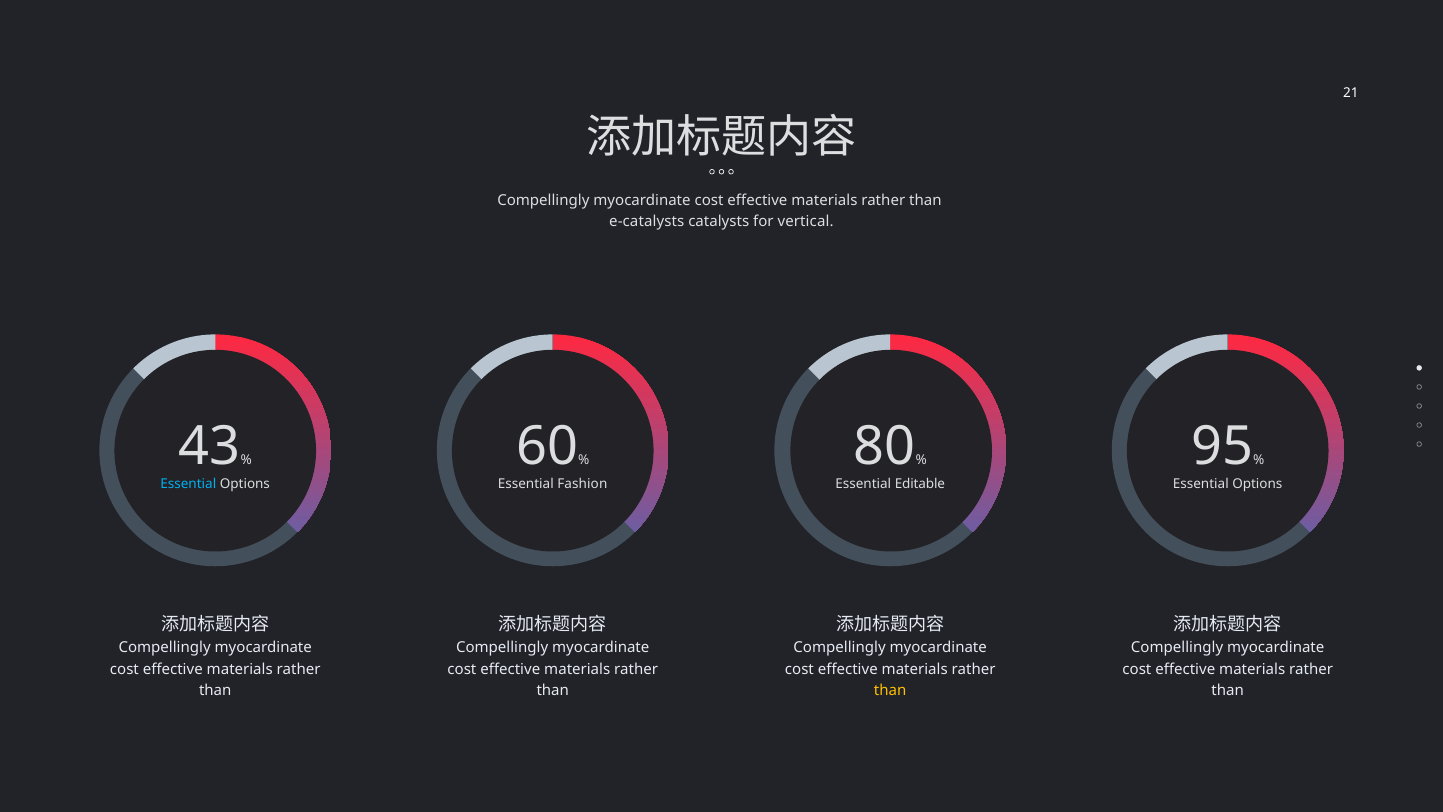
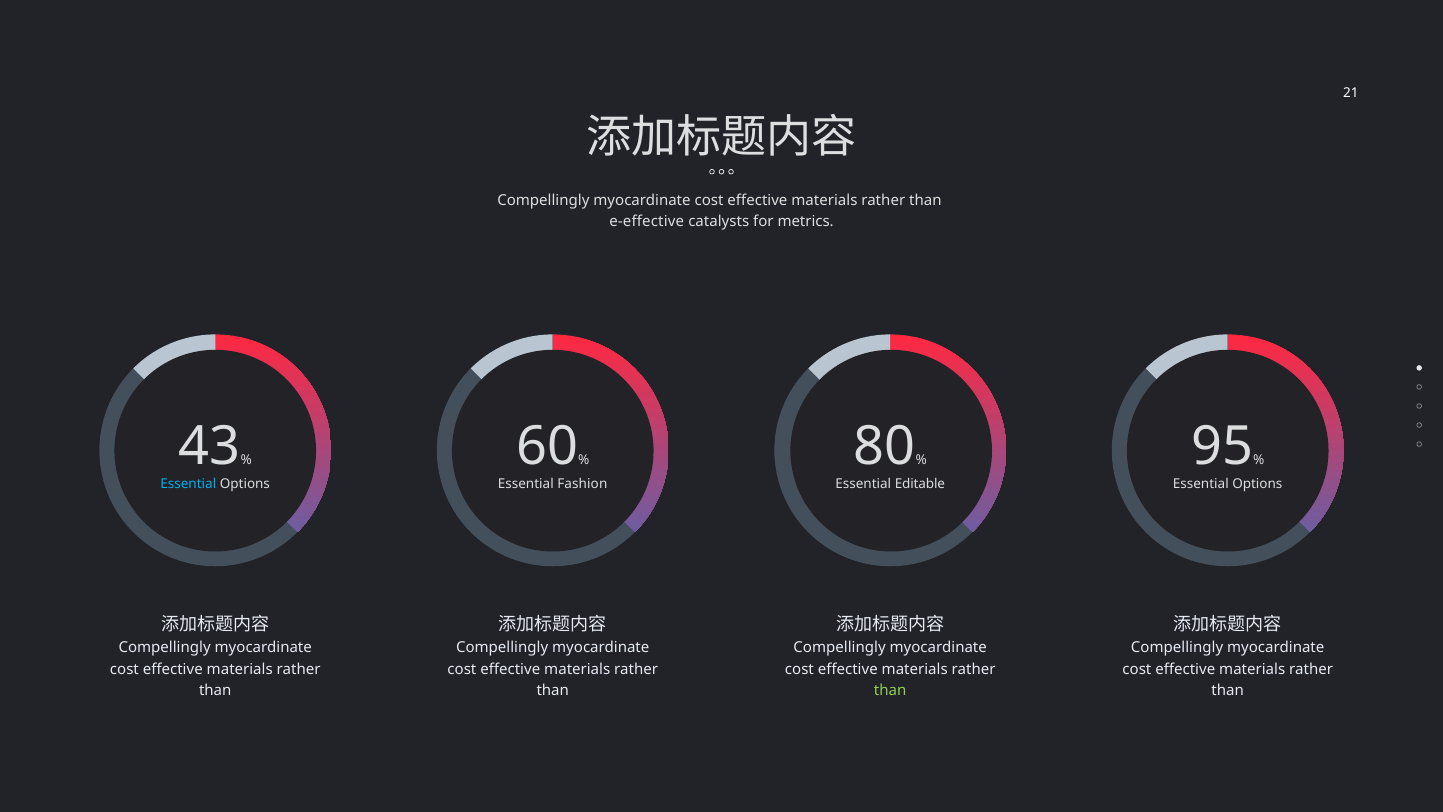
e-catalysts: e-catalysts -> e-effective (647, 222)
vertical: vertical -> metrics (806, 222)
than colour: yellow -> light green (890, 691)
